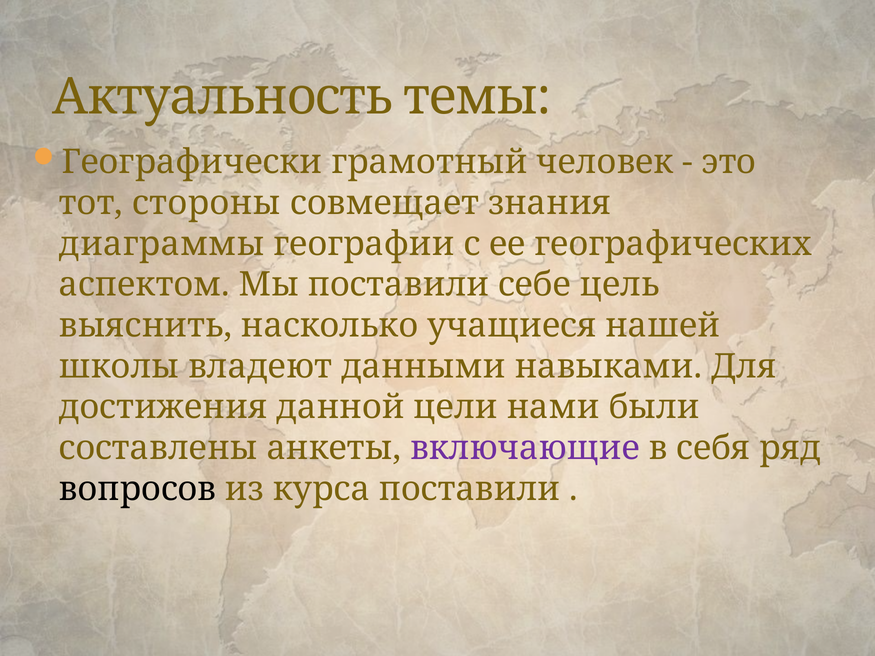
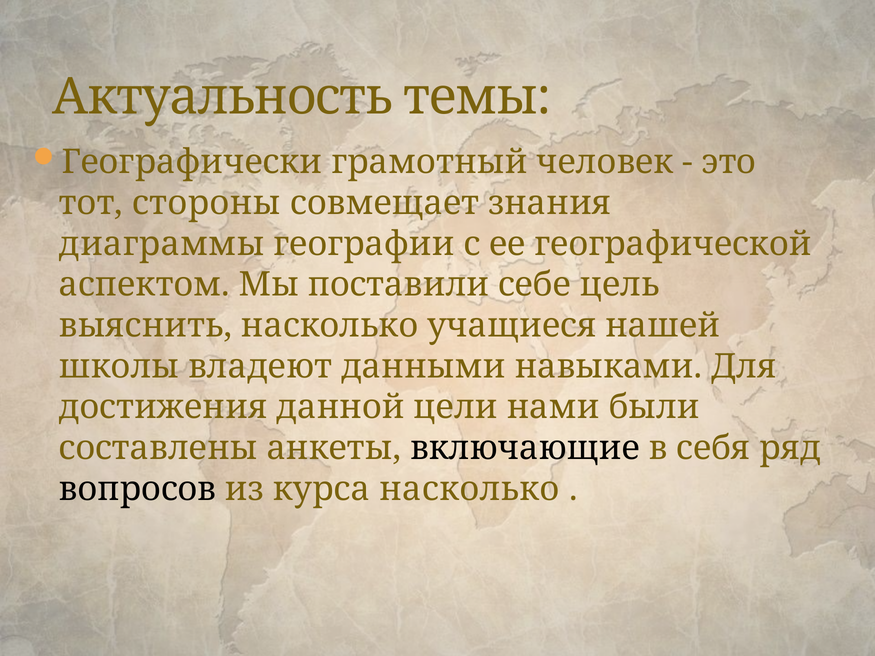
географических: географических -> географической (673, 244)
включающие colour: purple -> black (525, 448)
курса поставили: поставили -> насколько (469, 489)
